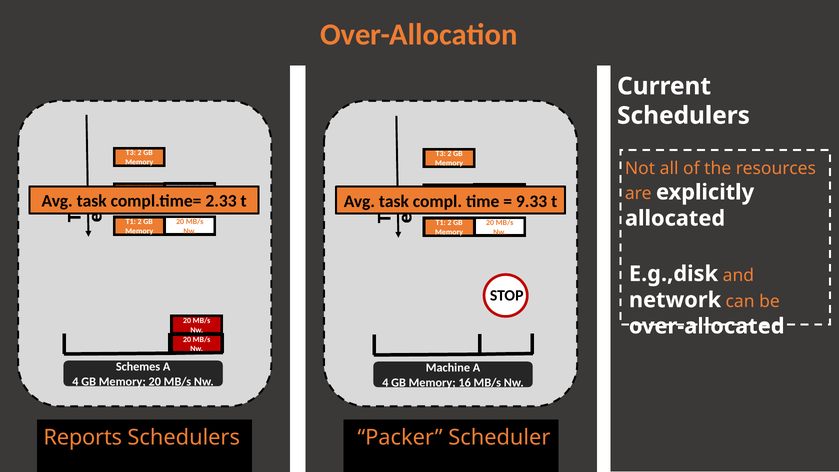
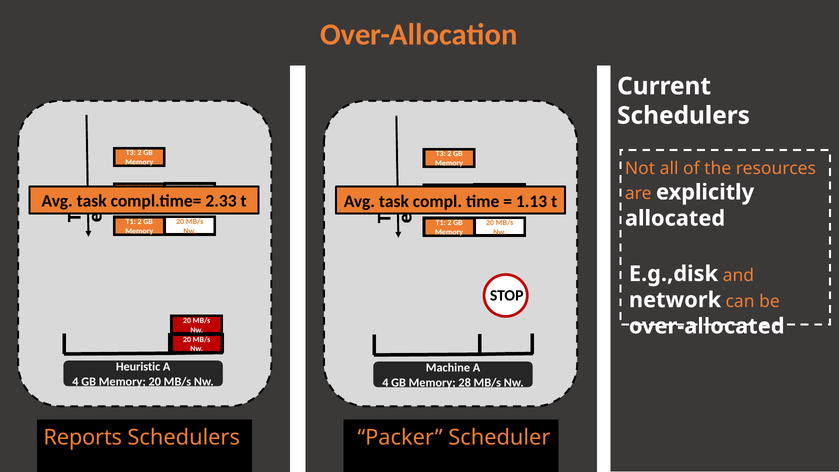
9.33: 9.33 -> 1.13 (532, 201)
Schemes: Schemes -> Heuristic (138, 367)
16: 16 -> 28 (465, 383)
